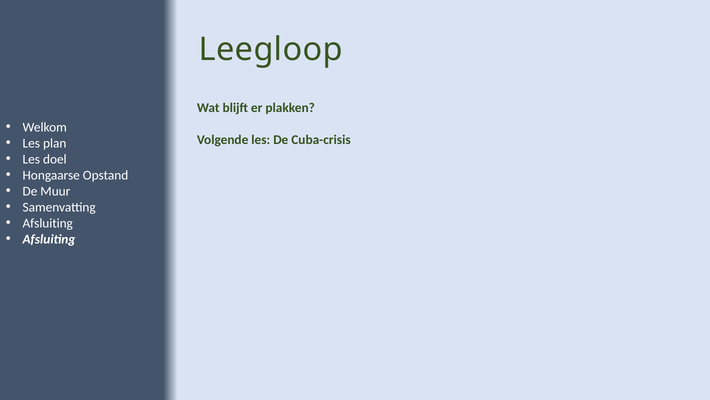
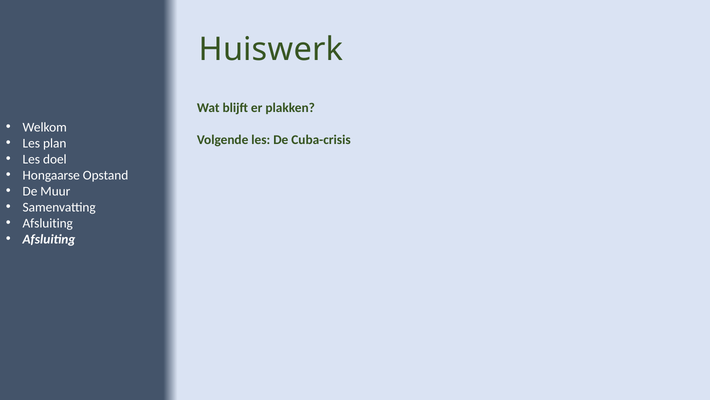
Leegloop: Leegloop -> Huiswerk (271, 50)
